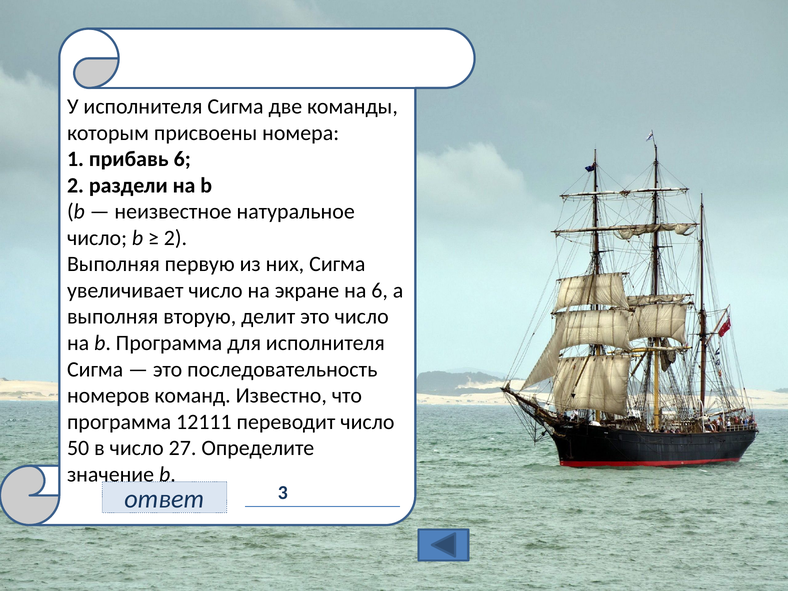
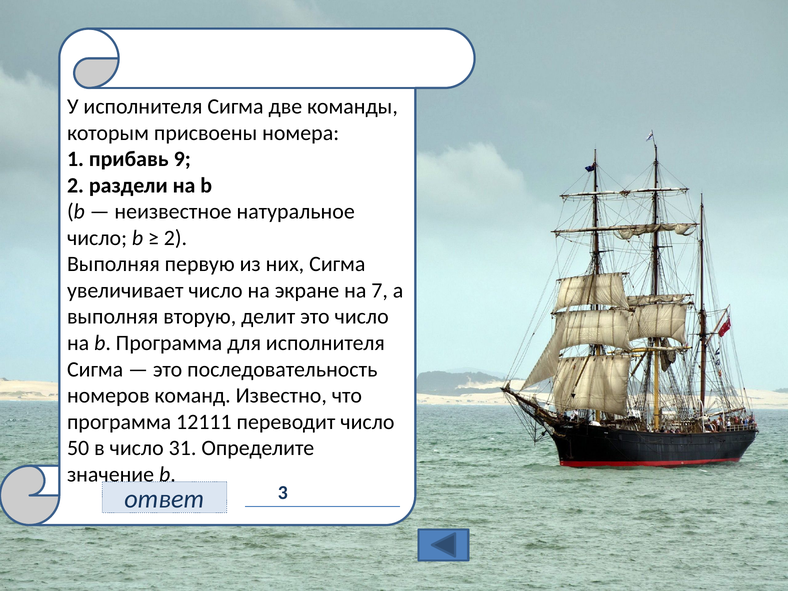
прибавь 6: 6 -> 9 (182, 159)
на 6: 6 -> 7 (380, 290)
27: 27 -> 31 (183, 448)
